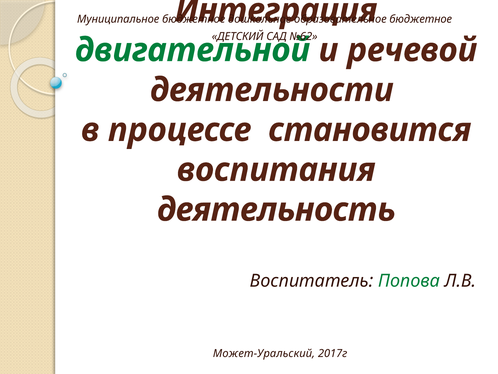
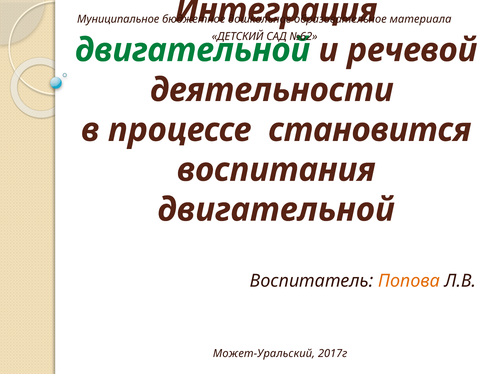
бюджетное: бюджетное -> материала (421, 19)
деятельность: деятельность -> двигательной (276, 209)
Попова colour: green -> orange (409, 281)
